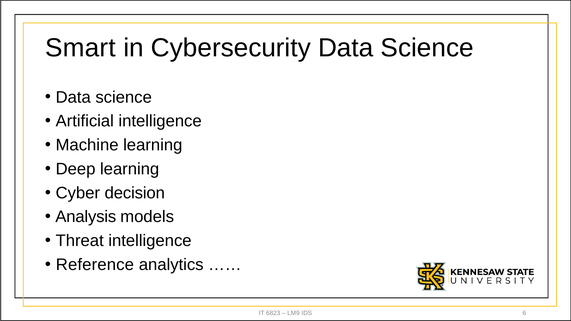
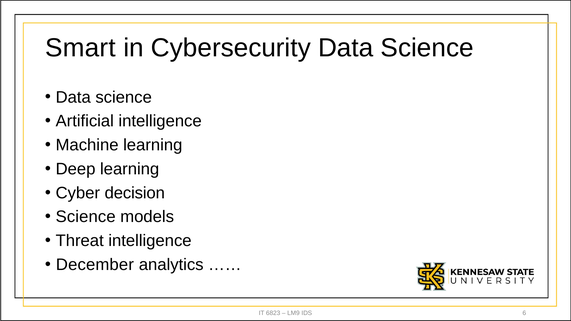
Analysis: Analysis -> Science (86, 217)
Reference: Reference -> December (95, 265)
